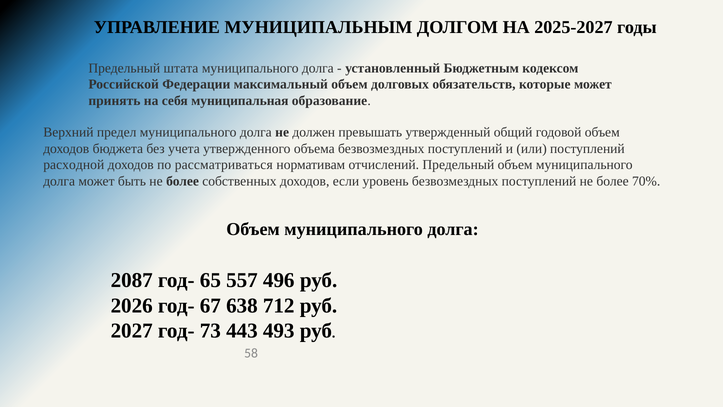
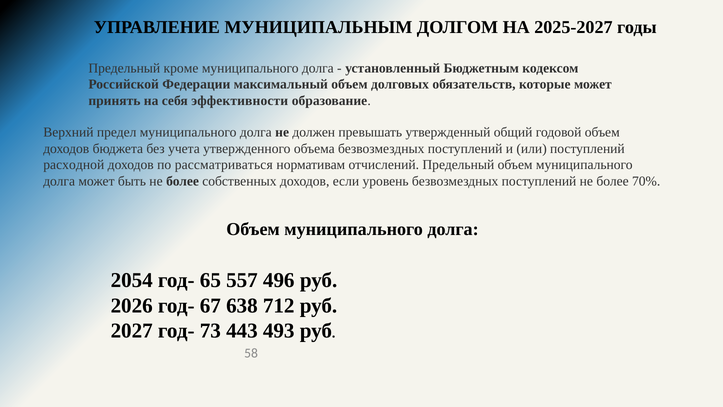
штата: штата -> кроме (181, 68)
муниципальная: муниципальная -> эффективности (240, 101)
2087: 2087 -> 2054 (132, 280)
